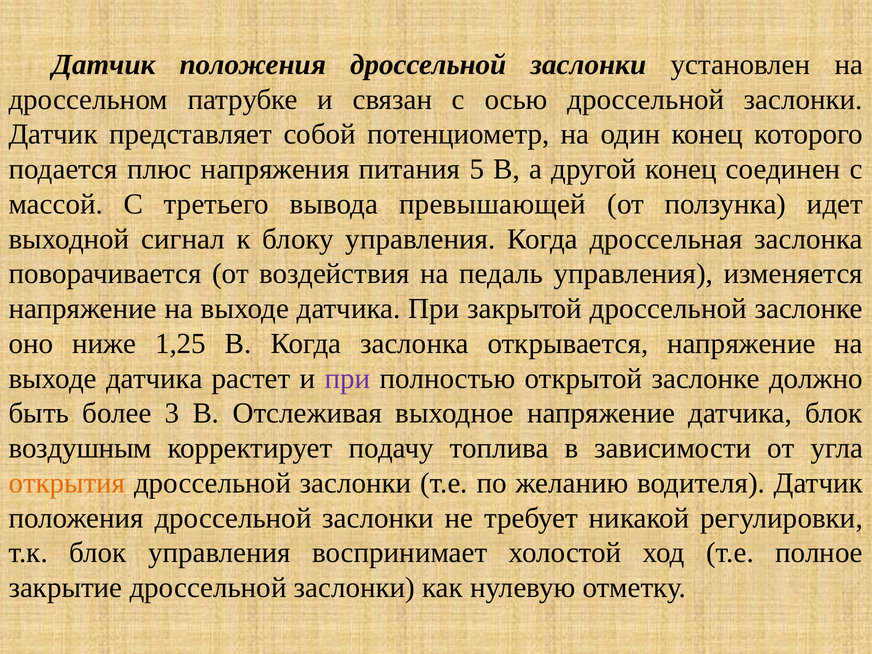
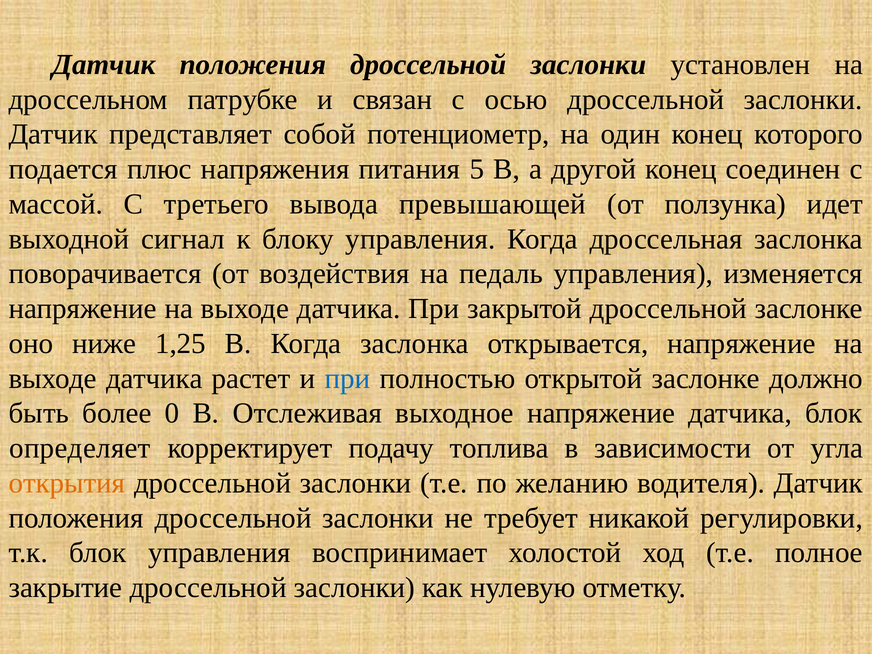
при colour: purple -> blue (348, 378)
3: 3 -> 0 (172, 413)
воздушным: воздушным -> определяет (80, 448)
